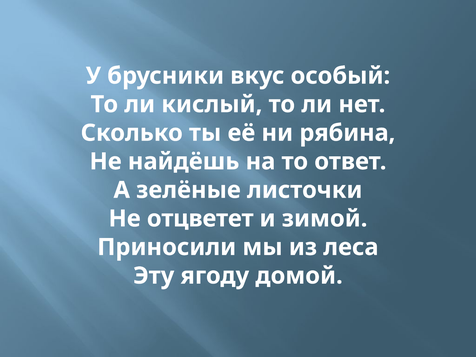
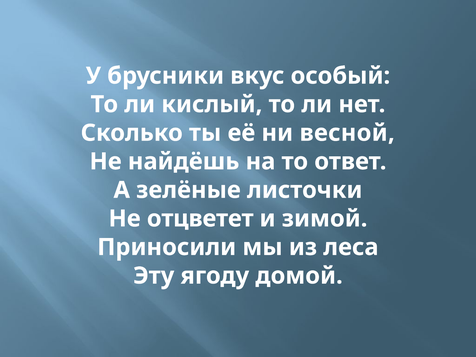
рябина: рябина -> весной (347, 133)
